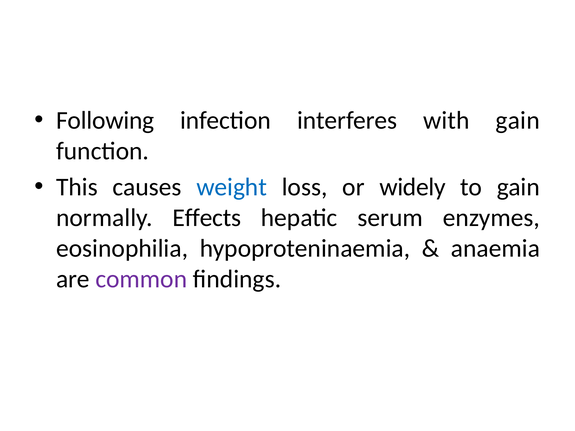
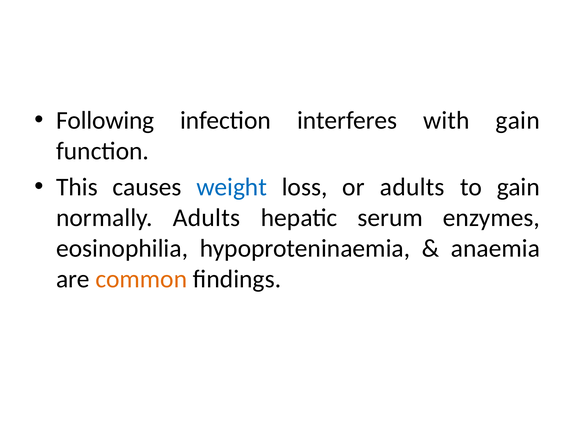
or widely: widely -> adults (412, 187)
normally Effects: Effects -> Adults (207, 218)
common colour: purple -> orange (141, 279)
